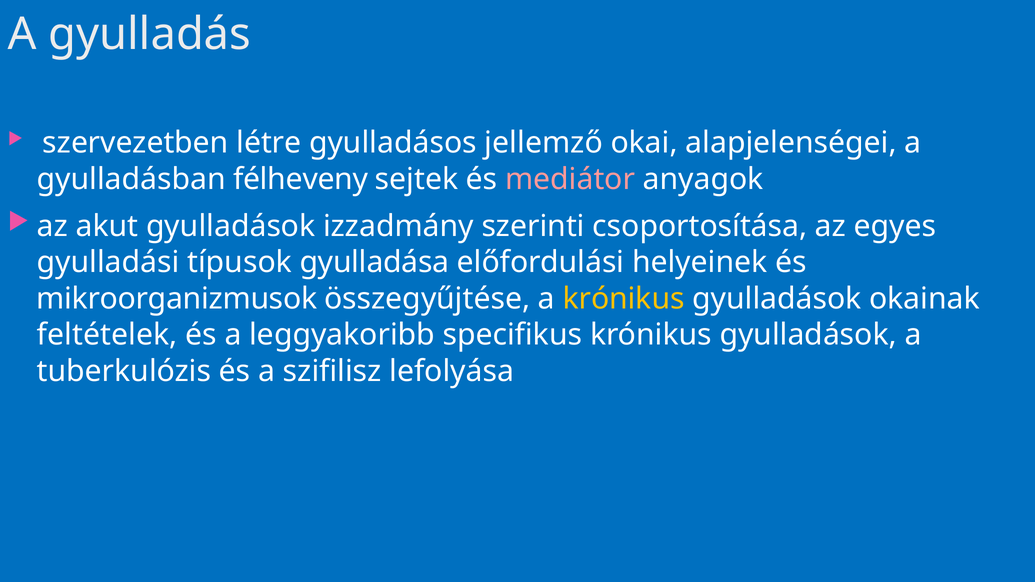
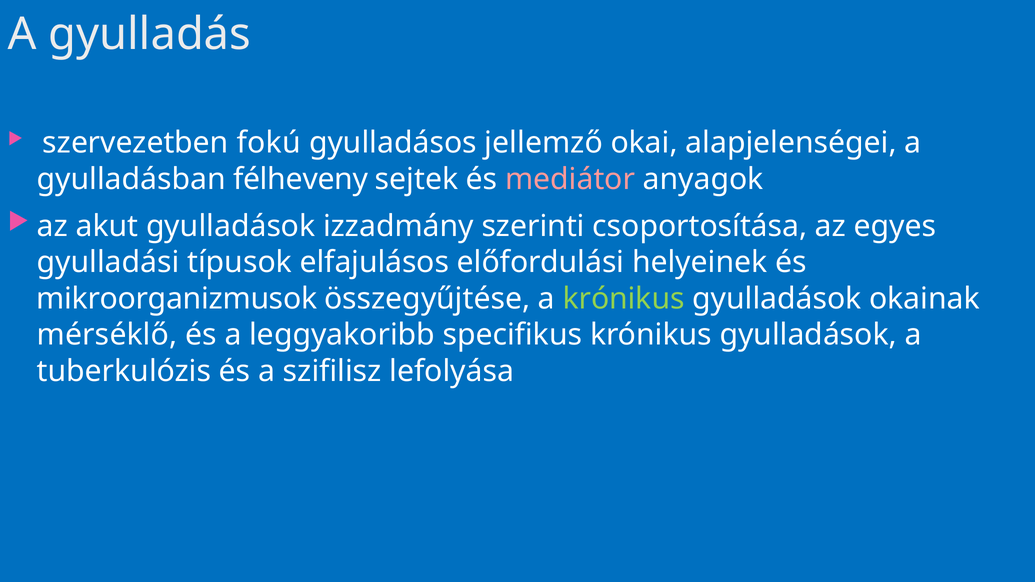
létre: létre -> fokú (269, 143)
gyulladása: gyulladása -> elfajulásos (374, 263)
krónikus colour: yellow -> light green (624, 299)
feltételek: feltételek -> mérséklő (107, 335)
